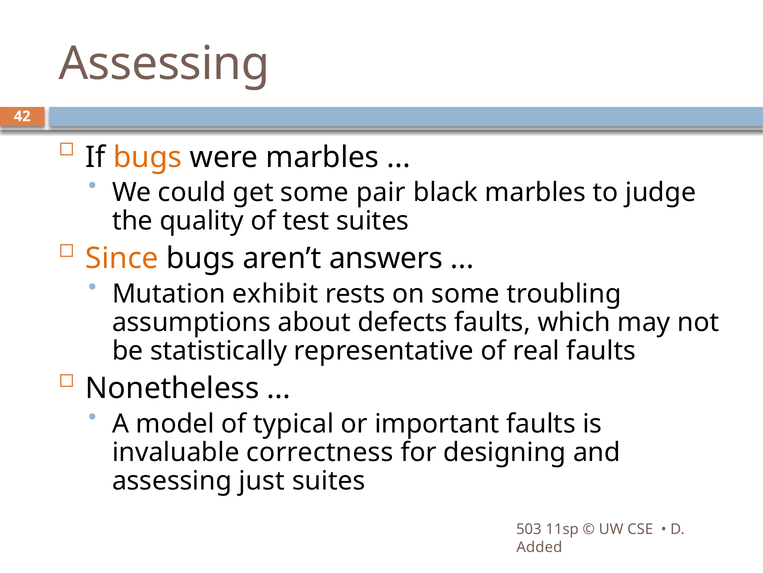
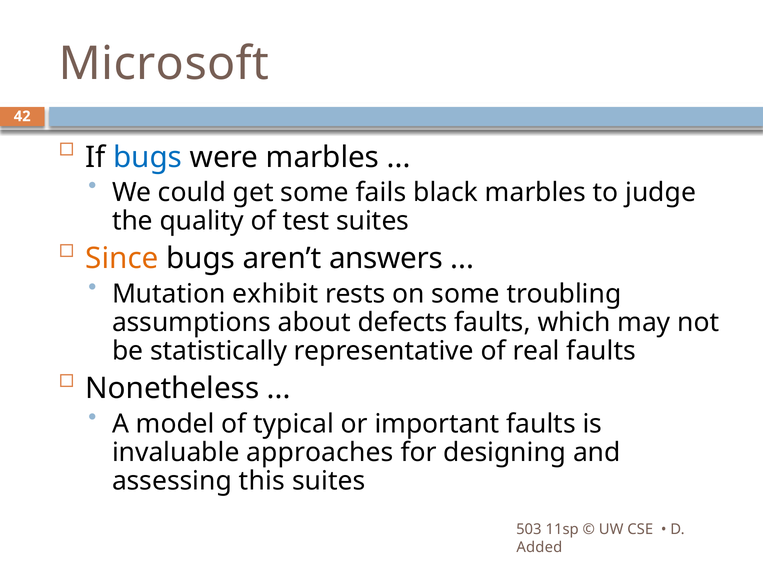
Assessing: Assessing -> Microsoft (164, 64)
bugs colour: orange -> blue (148, 157)
pair: pair -> fails (381, 192)
correctness: correctness -> approaches (320, 452)
just: just -> this (262, 480)
